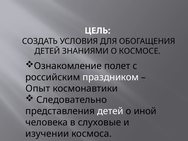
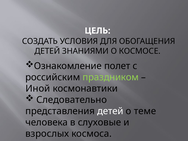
праздником colour: white -> light green (111, 77)
Опыт: Опыт -> Иной (38, 89)
иной: иной -> теме (145, 111)
изучении: изучении -> взрослых (47, 134)
